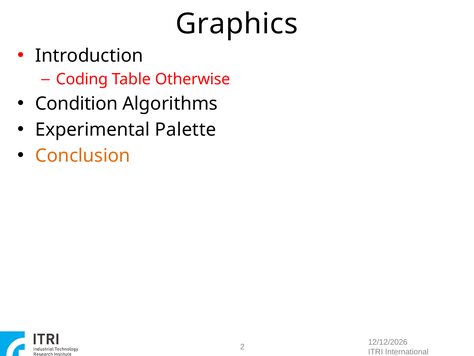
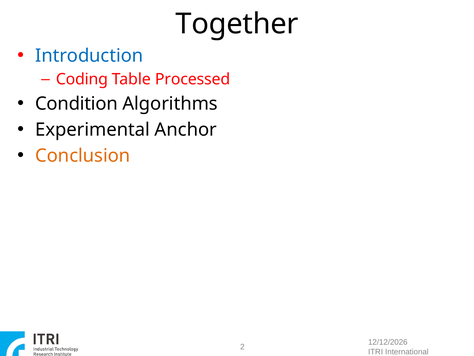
Graphics: Graphics -> Together (237, 24)
Introduction colour: black -> blue (89, 56)
Otherwise: Otherwise -> Processed (193, 79)
Palette: Palette -> Anchor (186, 130)
